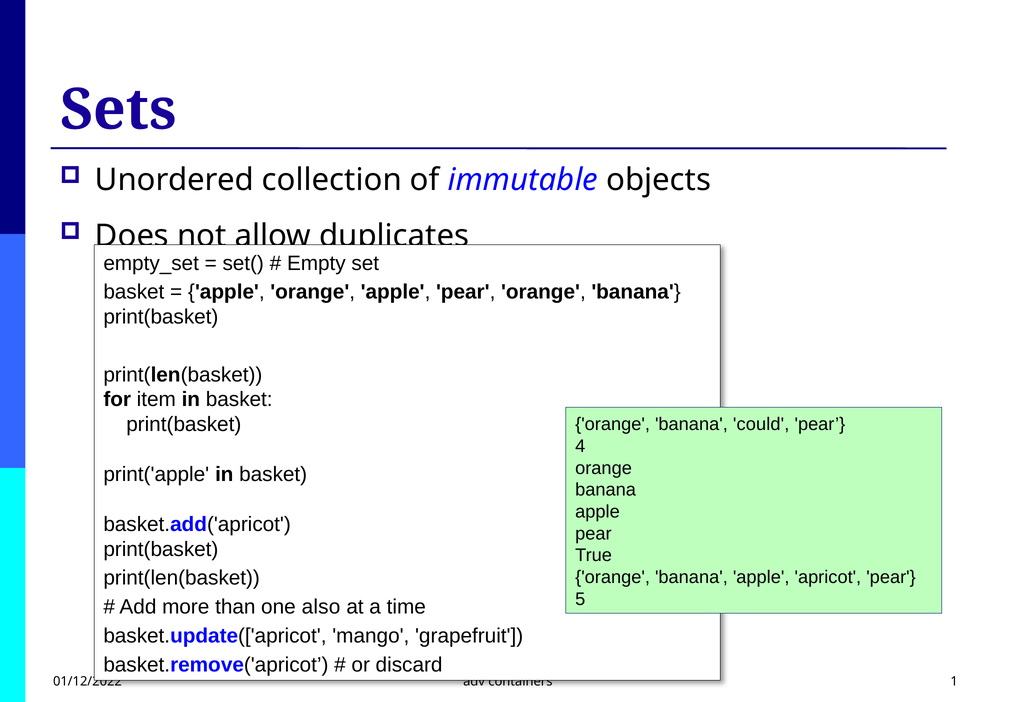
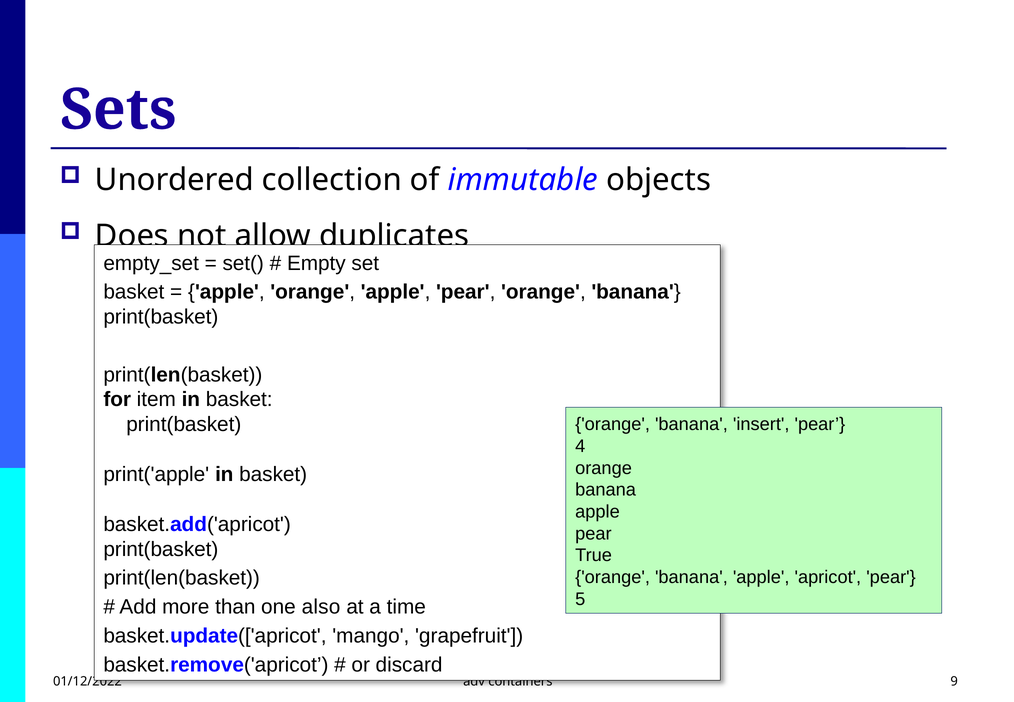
could: could -> insert (761, 424)
1: 1 -> 9 (954, 681)
